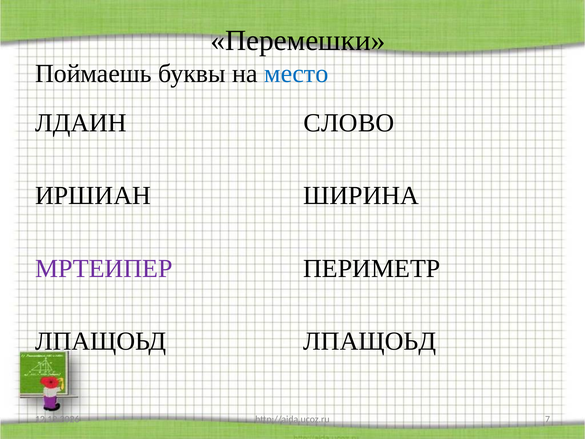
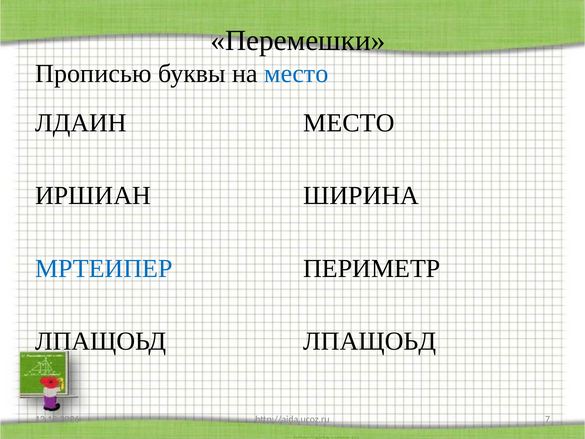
Поймаешь: Поймаешь -> Прописью (93, 73)
СЛОВО: СЛОВО -> МЕСТО (349, 123)
МРТЕИПЕР colour: purple -> blue (104, 268)
